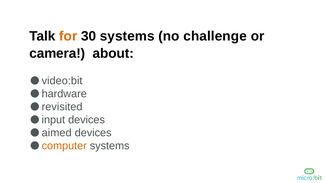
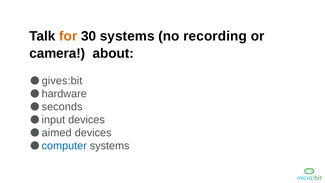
challenge: challenge -> recording (215, 36)
video:bit: video:bit -> gives:bit (62, 81)
revisited: revisited -> seconds (62, 107)
computer colour: orange -> blue (64, 146)
